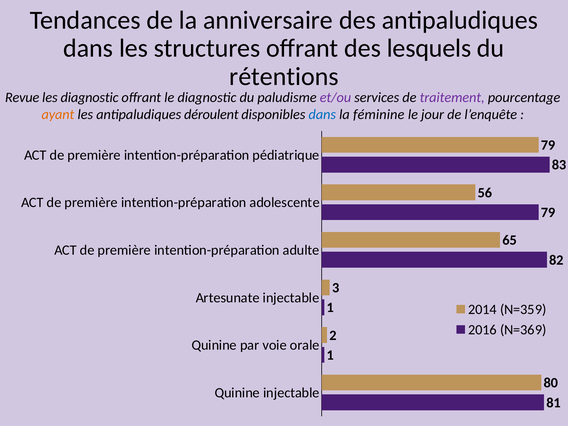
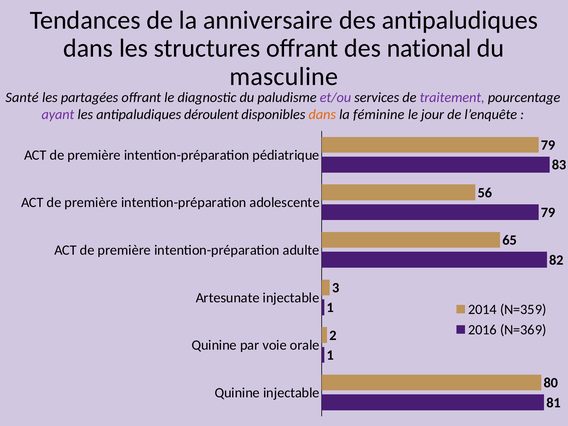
lesquels: lesquels -> national (429, 48)
rétentions: rétentions -> masculine (284, 76)
Revue: Revue -> Santé (22, 97)
les diagnostic: diagnostic -> partagées (90, 97)
ayant colour: orange -> purple (58, 115)
dans colour: blue -> orange (322, 115)
